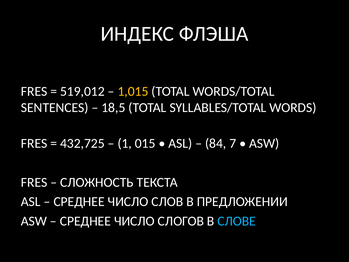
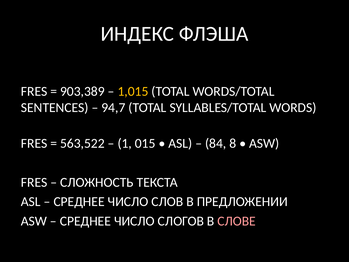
519,012: 519,012 -> 903,389 (82, 91)
18,5: 18,5 -> 94,7 (113, 108)
432,725: 432,725 -> 563,522 (82, 143)
7: 7 -> 8 (233, 143)
СЛОВЕ colour: light blue -> pink (237, 221)
